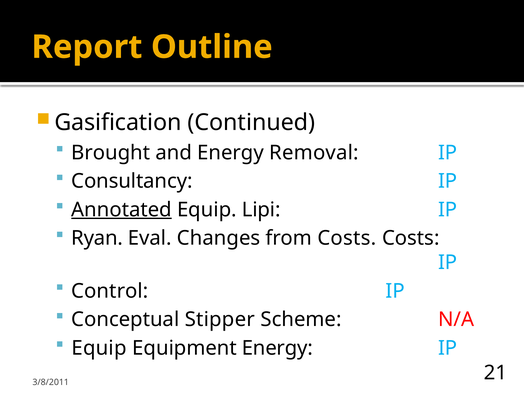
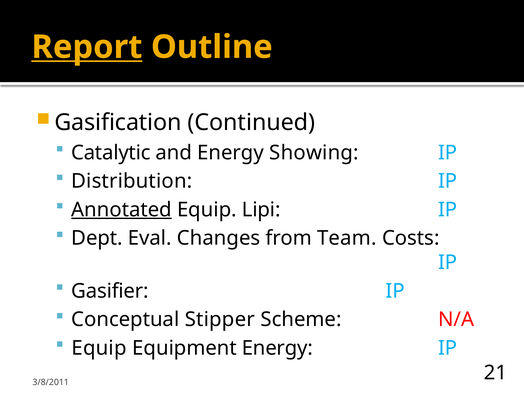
Report underline: none -> present (87, 47)
Brought: Brought -> Catalytic (111, 153)
Removal: Removal -> Showing (314, 153)
Consultancy: Consultancy -> Distribution (132, 181)
Ryan: Ryan -> Dept (97, 238)
from Costs: Costs -> Team (347, 238)
Control: Control -> Gasifier (110, 291)
